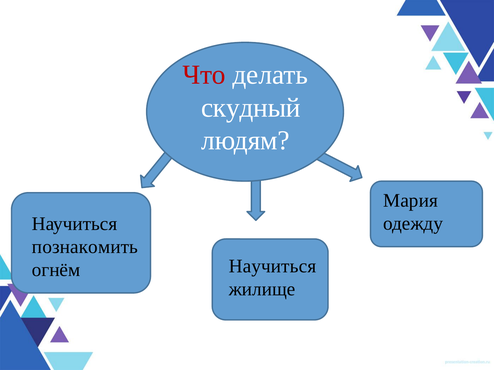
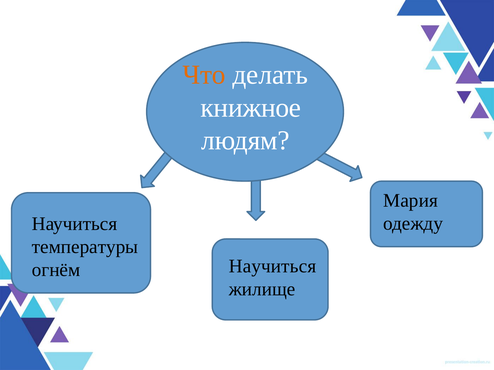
Что colour: red -> orange (204, 75)
скудный: скудный -> книжное (251, 108)
познакомить: познакомить -> температуры (85, 247)
